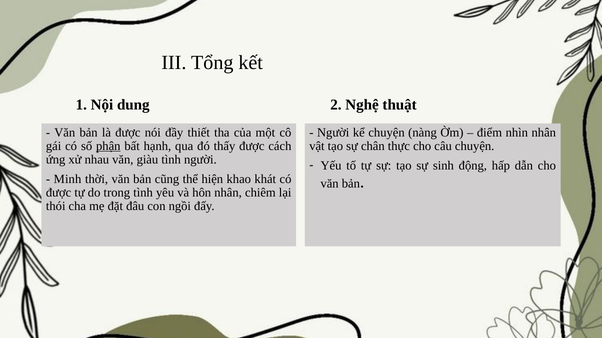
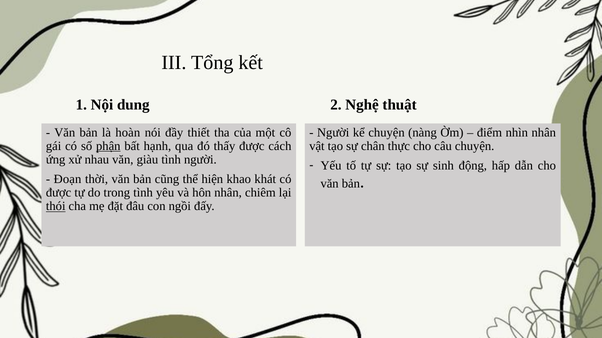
là được: được -> hoàn (128, 133)
Minh: Minh -> Đoạn (68, 180)
thói underline: none -> present (56, 207)
